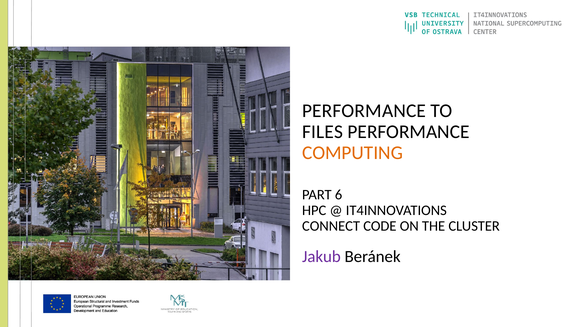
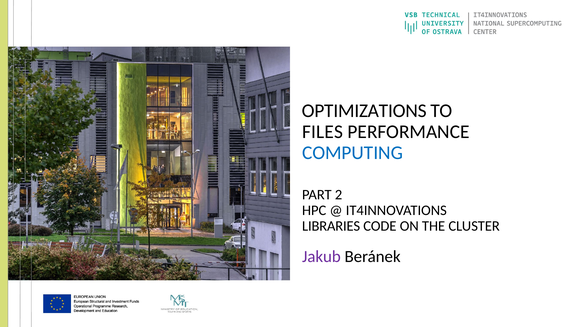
PERFORMANCE: PERFORMANCE -> OPTIMIZATIONS (364, 111)
COMPUTING colour: orange -> blue (352, 152)
6: 6 -> 2 (339, 194)
CONNECT: CONNECT -> LIBRARIES (331, 226)
